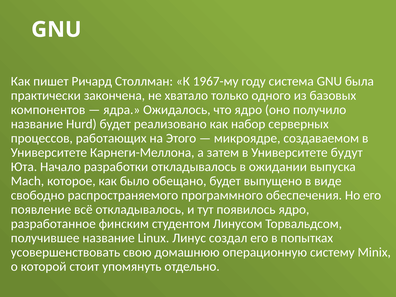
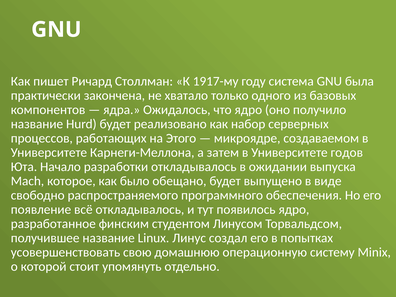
1967-му: 1967-му -> 1917-му (216, 81)
будут: будут -> годов (347, 152)
